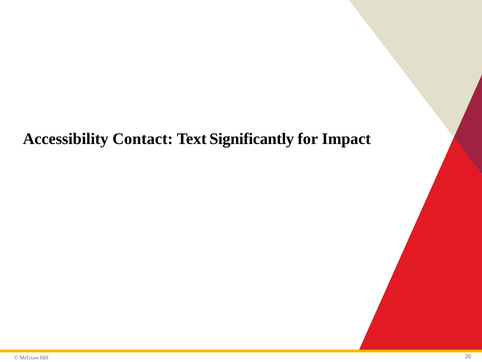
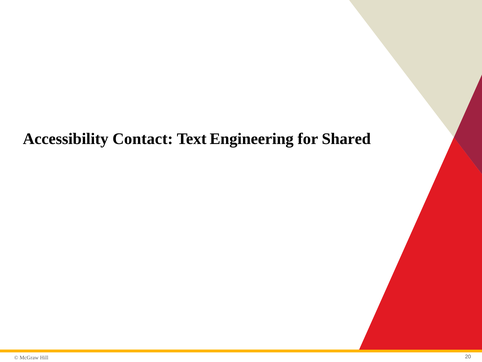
Significantly: Significantly -> Engineering (252, 139)
Impact: Impact -> Shared (346, 139)
